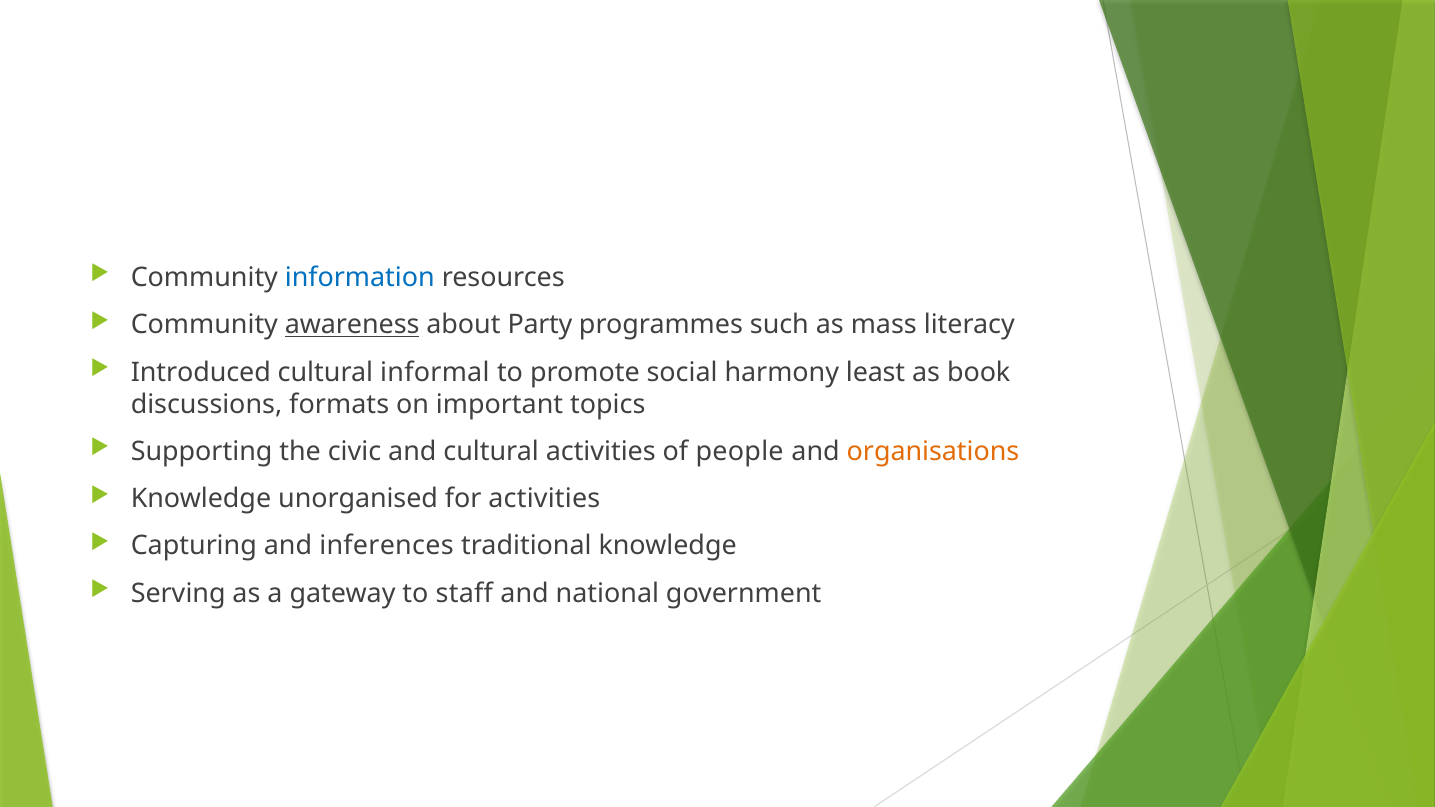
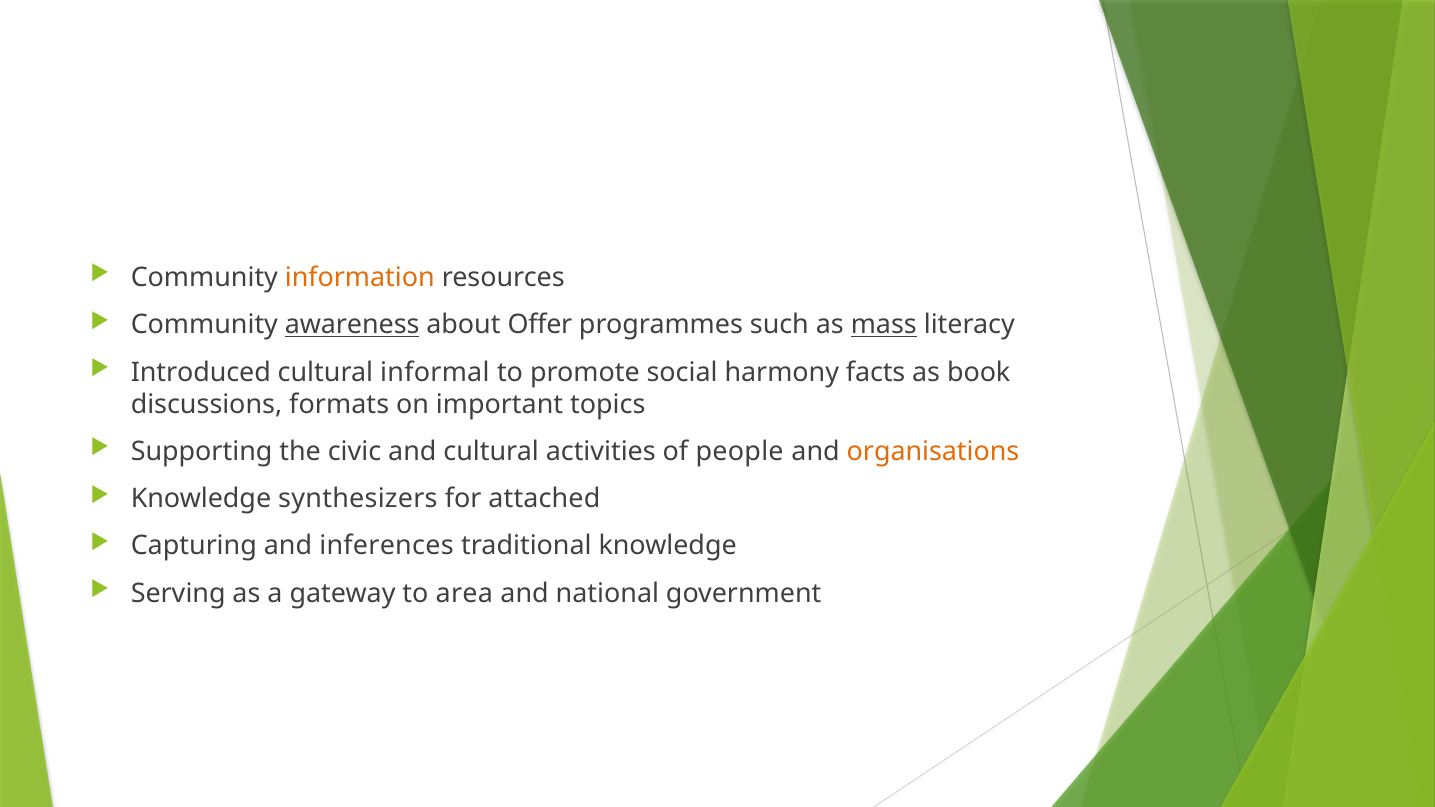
information colour: blue -> orange (360, 278)
Party: Party -> Offer (540, 325)
mass underline: none -> present (884, 325)
least: least -> facts (876, 372)
unorganised: unorganised -> synthesizers (358, 499)
for activities: activities -> attached (544, 499)
staff: staff -> area (464, 593)
